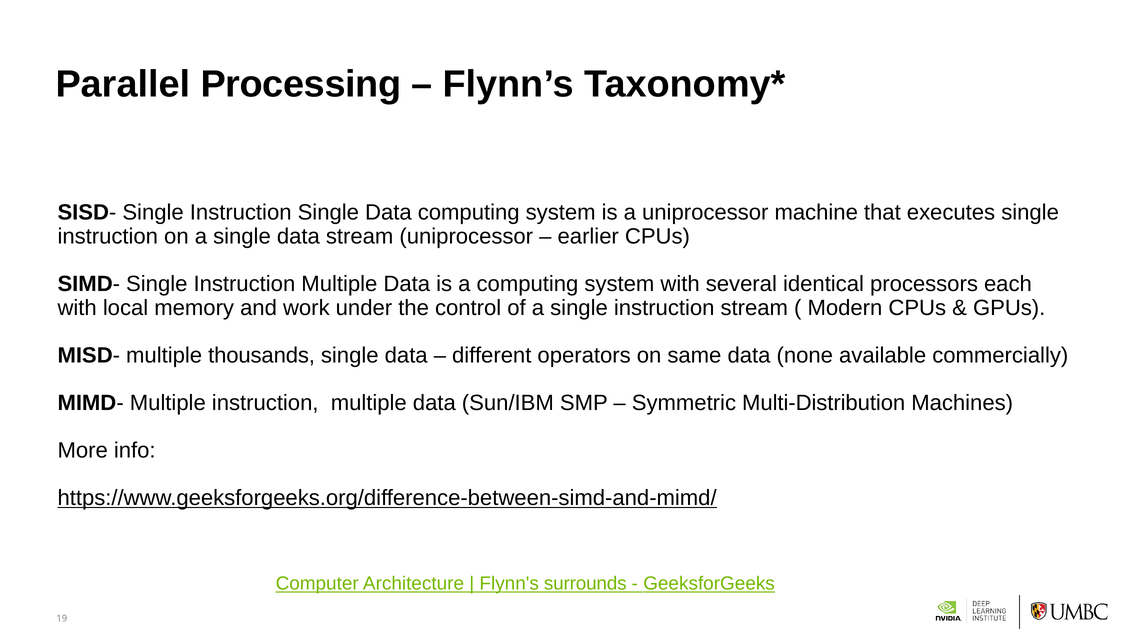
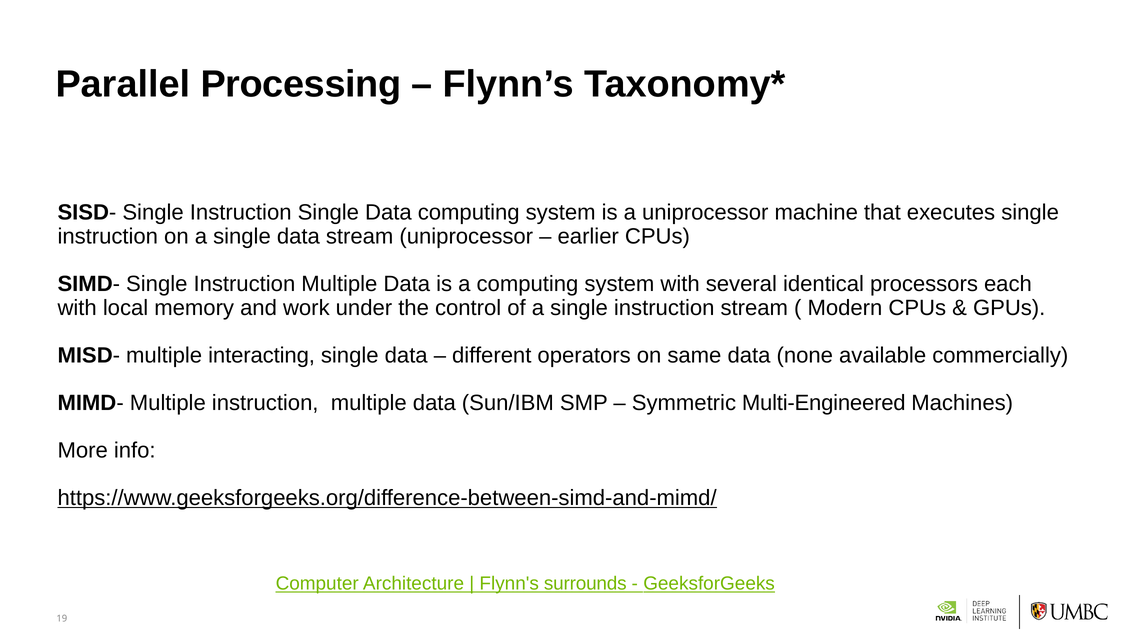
thousands: thousands -> interacting (262, 356)
Multi-Distribution: Multi-Distribution -> Multi-Engineered (824, 403)
